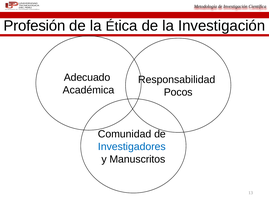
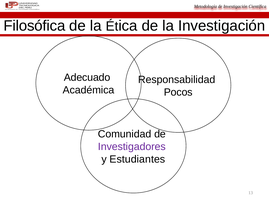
Profesión: Profesión -> Filosófica (34, 26)
Investigadores colour: blue -> purple (132, 146)
Manuscritos: Manuscritos -> Estudiantes (137, 159)
